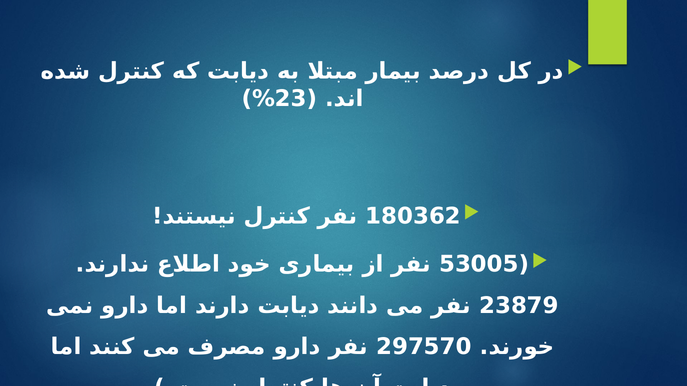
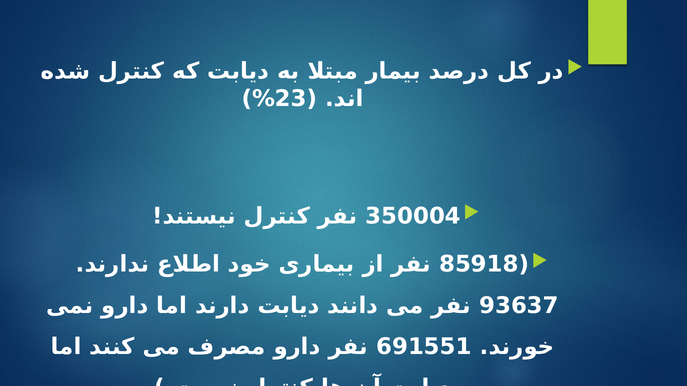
180362: 180362 -> 350004 (413, 216)
53005: 53005 -> 85918 (479, 265)
23879: 23879 -> 93637 (519, 306)
297570: 297570 -> 691551 (424, 347)
